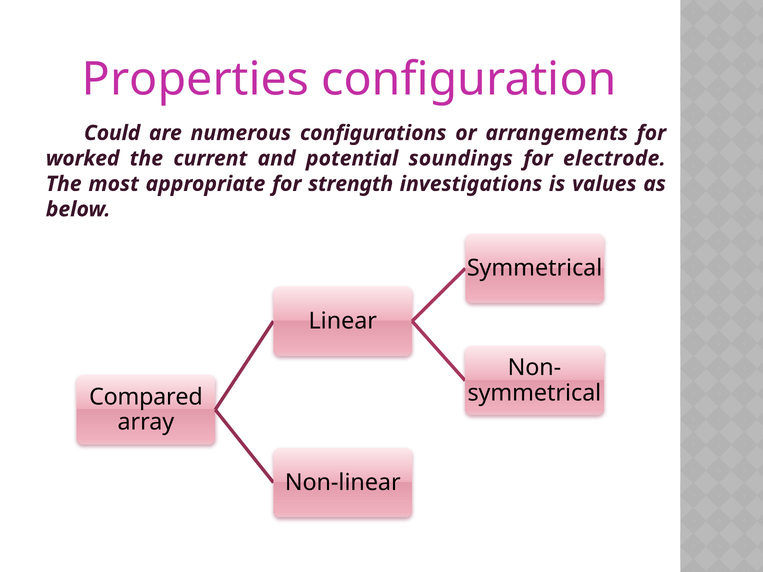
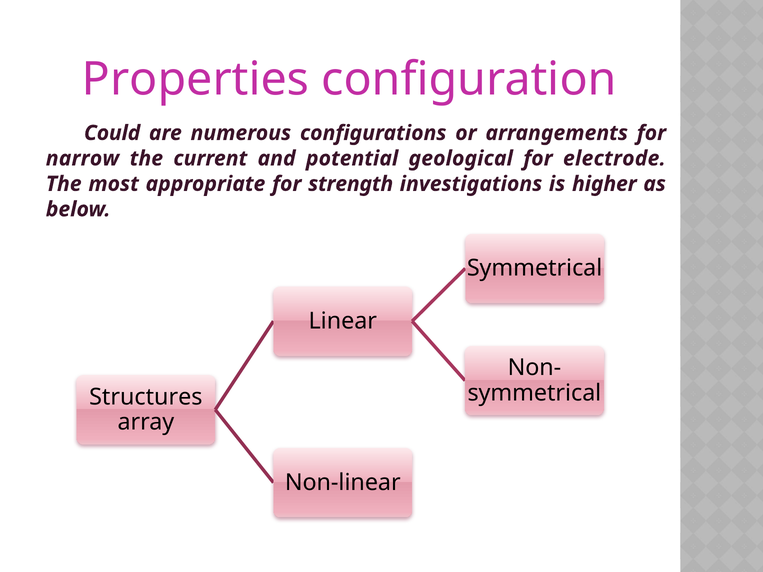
worked: worked -> narrow (82, 159)
soundings: soundings -> geological (461, 159)
values: values -> higher (604, 184)
Compared: Compared -> Structures (146, 397)
